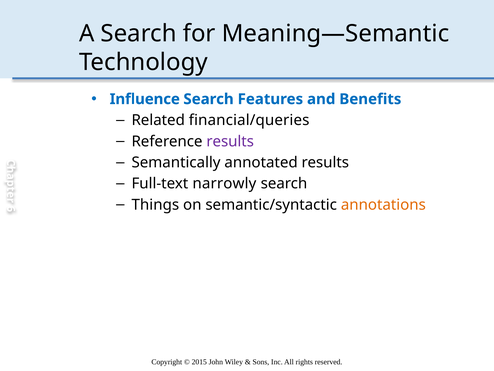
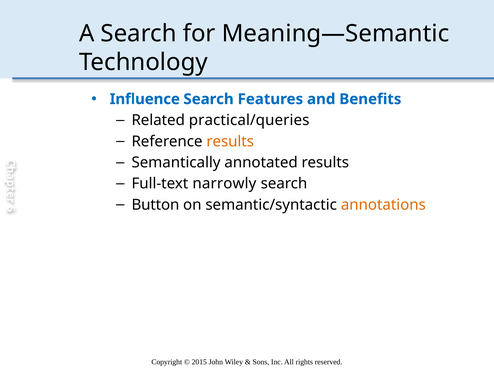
financial/queries: financial/queries -> practical/queries (249, 120)
results colour: purple -> orange (230, 141)
Things: Things -> Button (155, 205)
